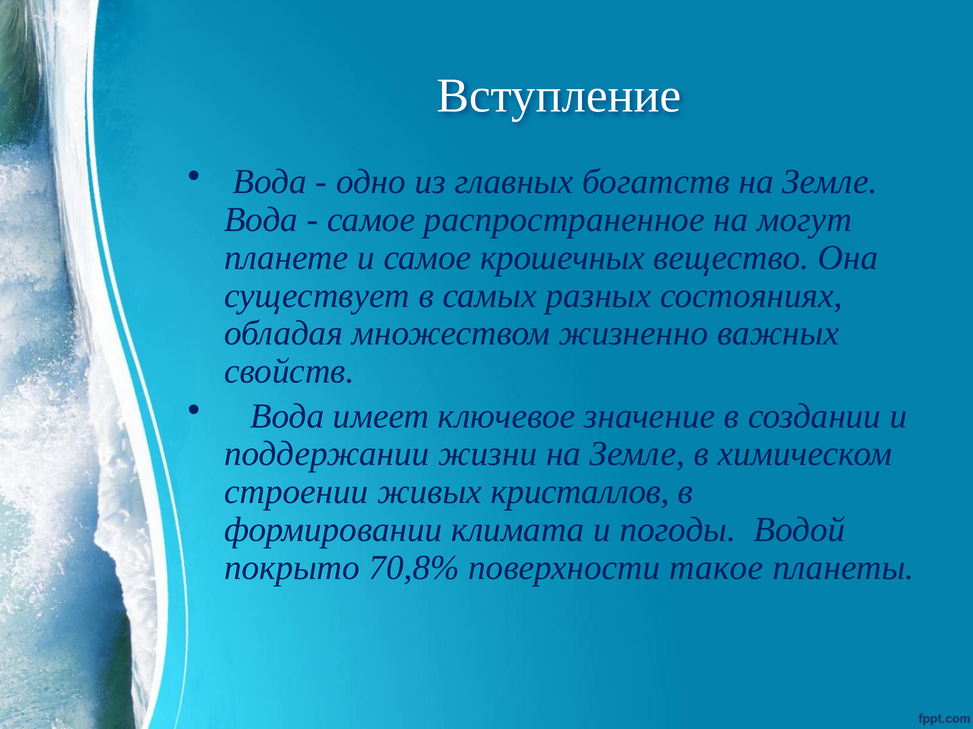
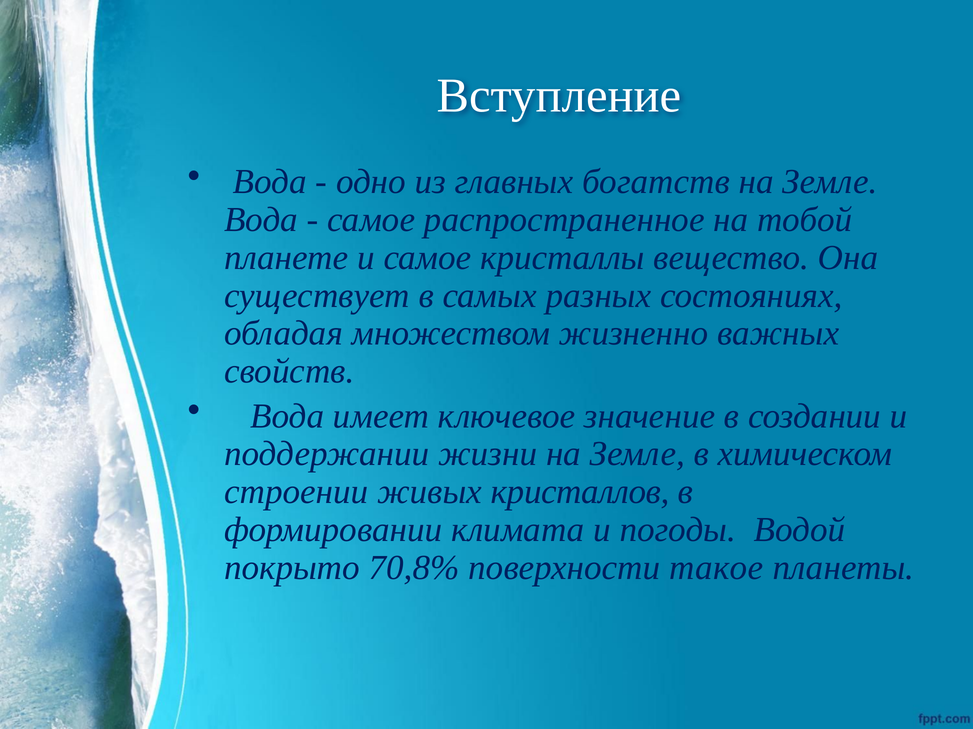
могут: могут -> тобой (805, 220)
крошечных: крошечных -> кристаллы (562, 258)
